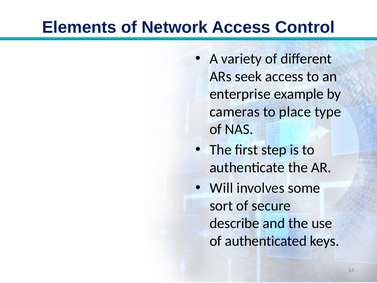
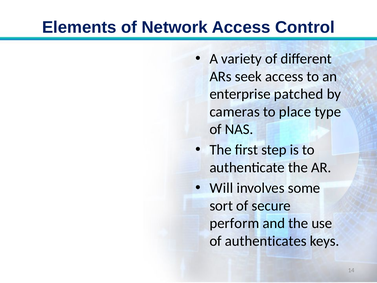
example: example -> patched (299, 94)
describe: describe -> perform (234, 223)
authenticated: authenticated -> authenticates (266, 241)
